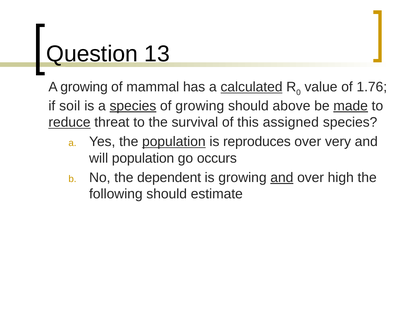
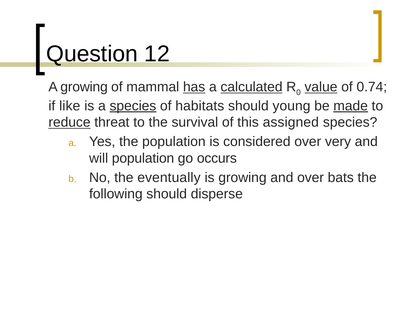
13: 13 -> 12 (157, 54)
has underline: none -> present (194, 87)
value underline: none -> present (321, 87)
1.76: 1.76 -> 0.74 (372, 87)
soil: soil -> like (70, 106)
of growing: growing -> habitats (200, 106)
above: above -> young (291, 106)
population underline: present -> none (174, 142)
reproduces: reproduces -> considered (257, 142)
dependent: dependent -> eventually (169, 177)
and underline: present -> none (282, 177)
high: high -> bats (341, 177)
estimate: estimate -> disperse (217, 194)
